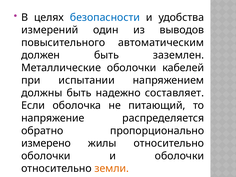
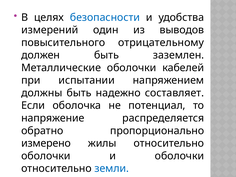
автоматическим: автоматическим -> отрицательному (161, 43)
питающий: питающий -> потенциал (157, 106)
земли colour: orange -> blue (112, 168)
